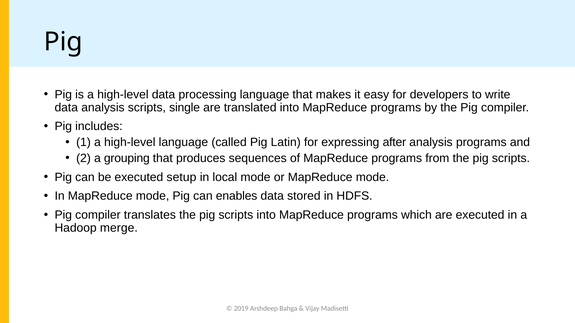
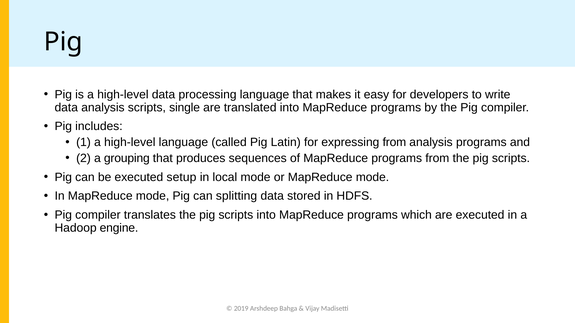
expressing after: after -> from (394, 142)
enables: enables -> splitting (237, 196)
merge: merge -> engine (119, 228)
